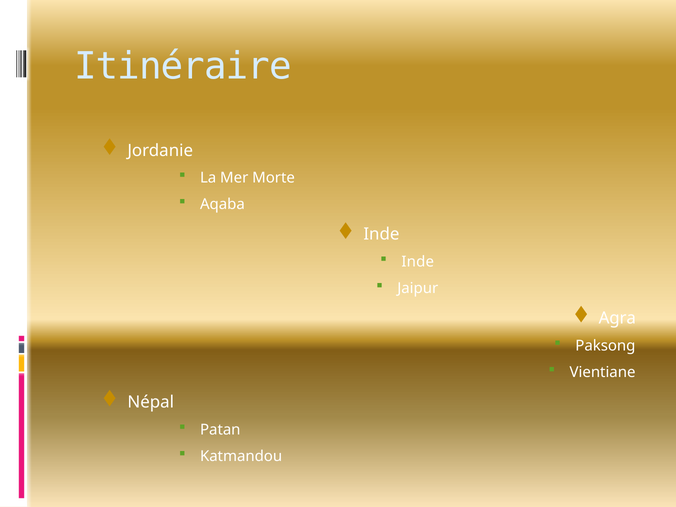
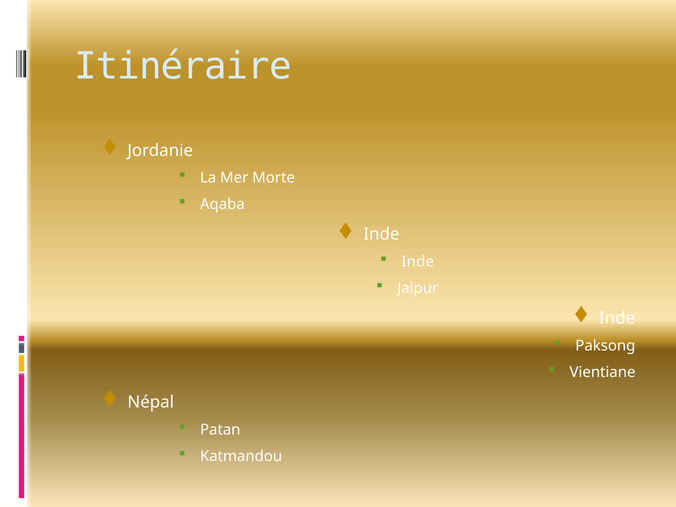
Agra: Agra -> Inde (617, 318)
